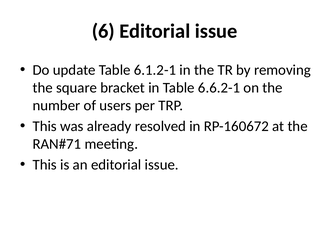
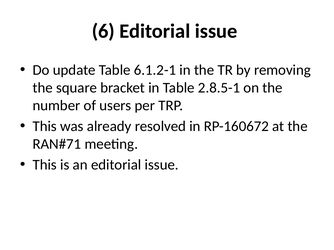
6.6.2-1: 6.6.2-1 -> 2.8.5-1 (219, 88)
